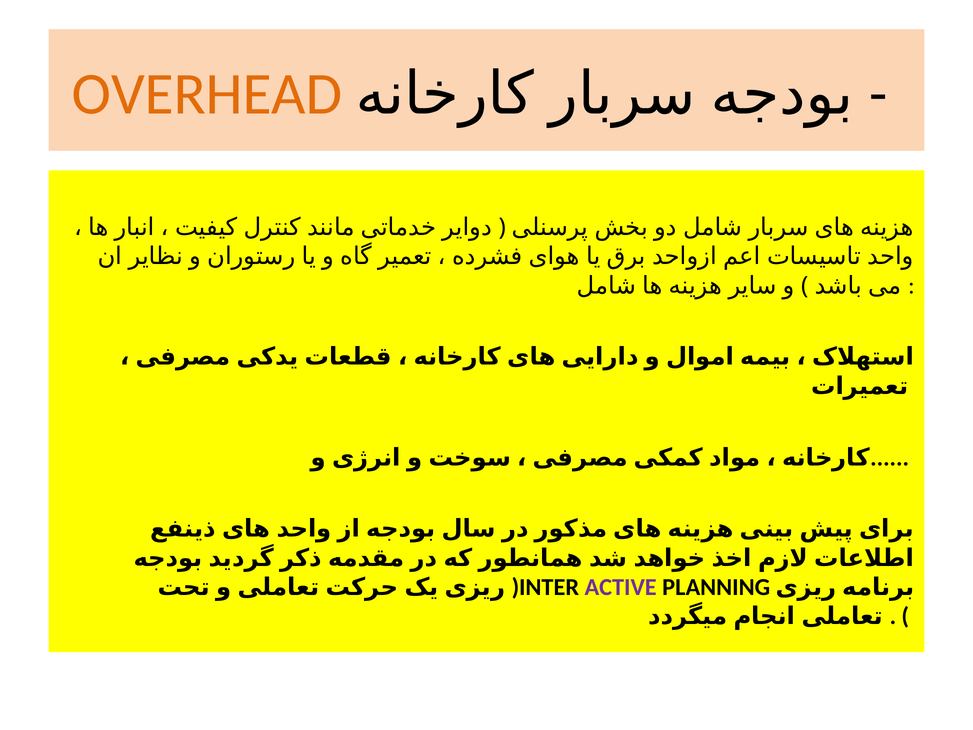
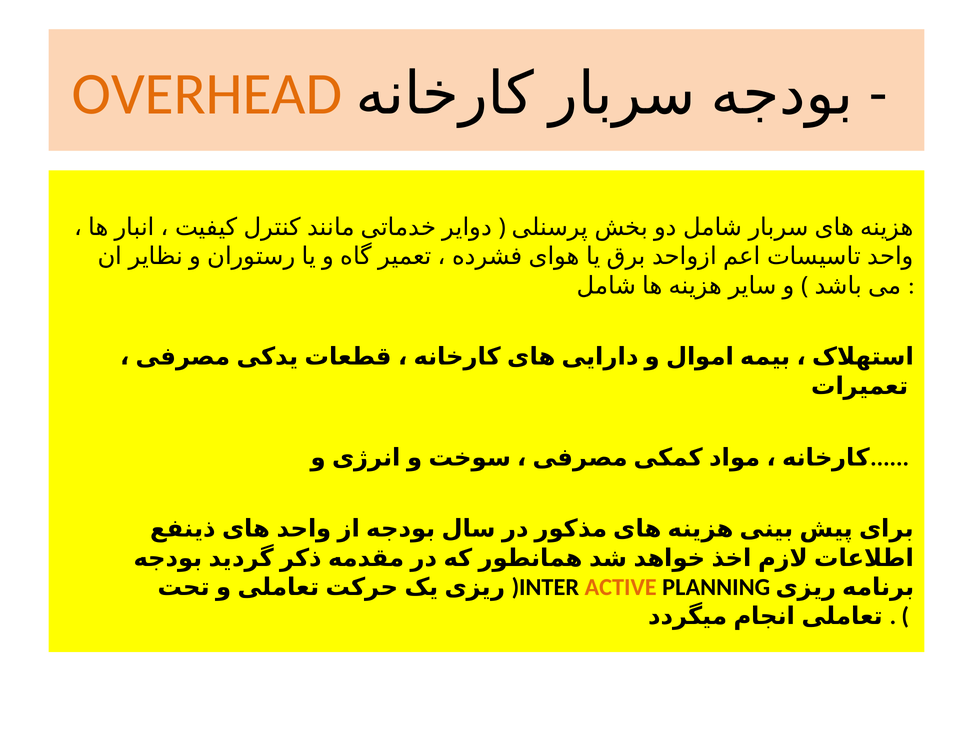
ACTIVE colour: purple -> orange (621, 587)
